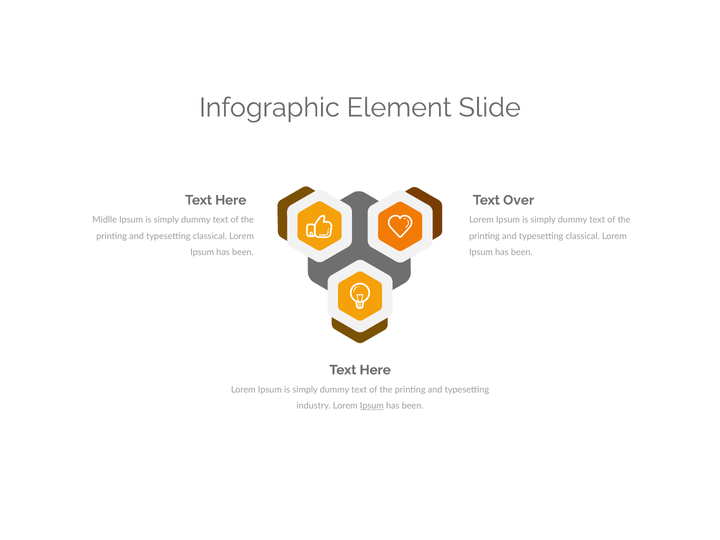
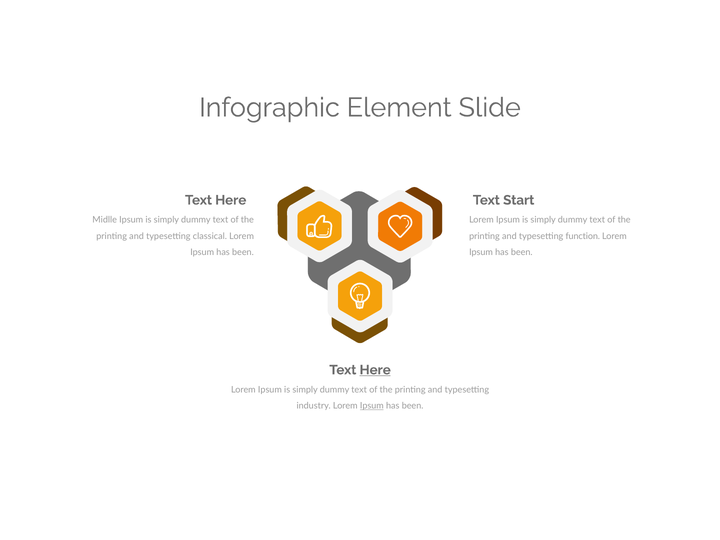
Over: Over -> Start (519, 200)
classical: classical -> function (583, 236)
Here underline: none -> present (375, 370)
